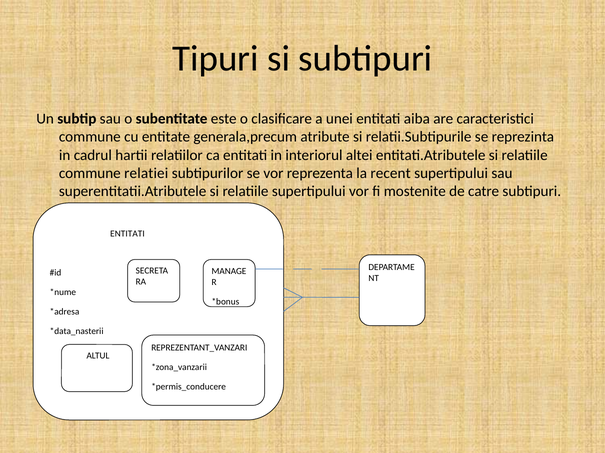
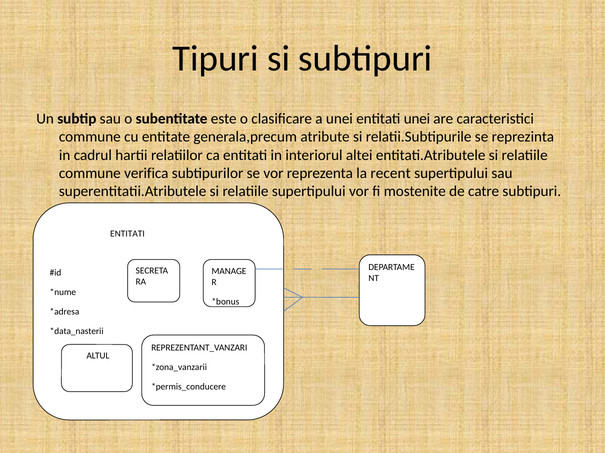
entitati aiba: aiba -> unei (417, 119)
relatiei: relatiei -> verifica (146, 173)
